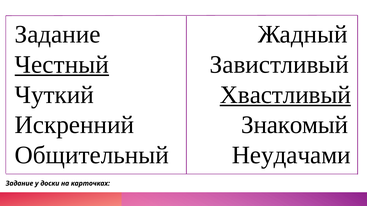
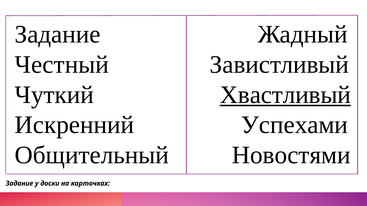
Честный underline: present -> none (62, 65)
Знакомый: Знакомый -> Успехами (295, 125)
Неудачами: Неудачами -> Новостями (291, 155)
